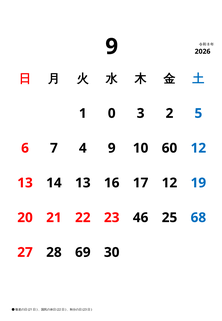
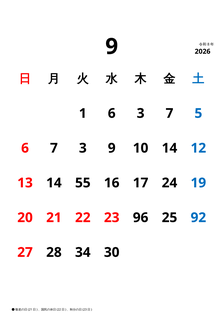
1 0: 0 -> 6 (112, 113)
3 2: 2 -> 7 (169, 113)
7 4: 4 -> 3 (83, 148)
10 60: 60 -> 14 (169, 148)
14 13: 13 -> 55 (83, 183)
17 12: 12 -> 24 (169, 183)
46: 46 -> 96 (141, 217)
68: 68 -> 92 (198, 217)
69: 69 -> 34 (83, 252)
